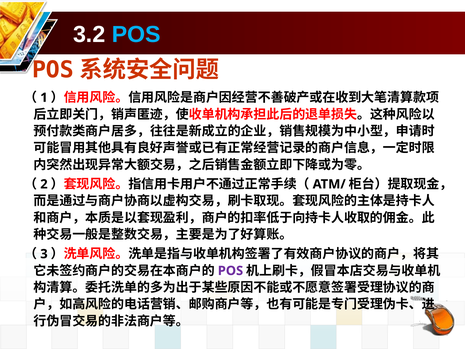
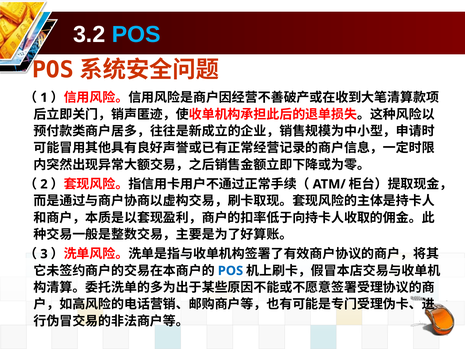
POS colour: purple -> blue (230, 271)
